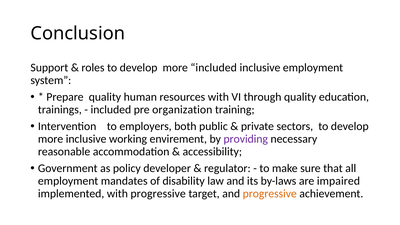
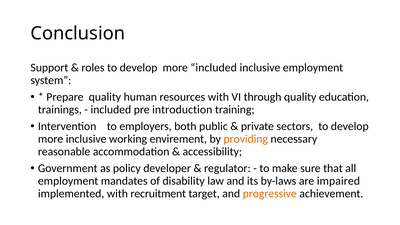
organization: organization -> introduction (182, 110)
providing colour: purple -> orange (246, 139)
with progressive: progressive -> recruitment (158, 194)
